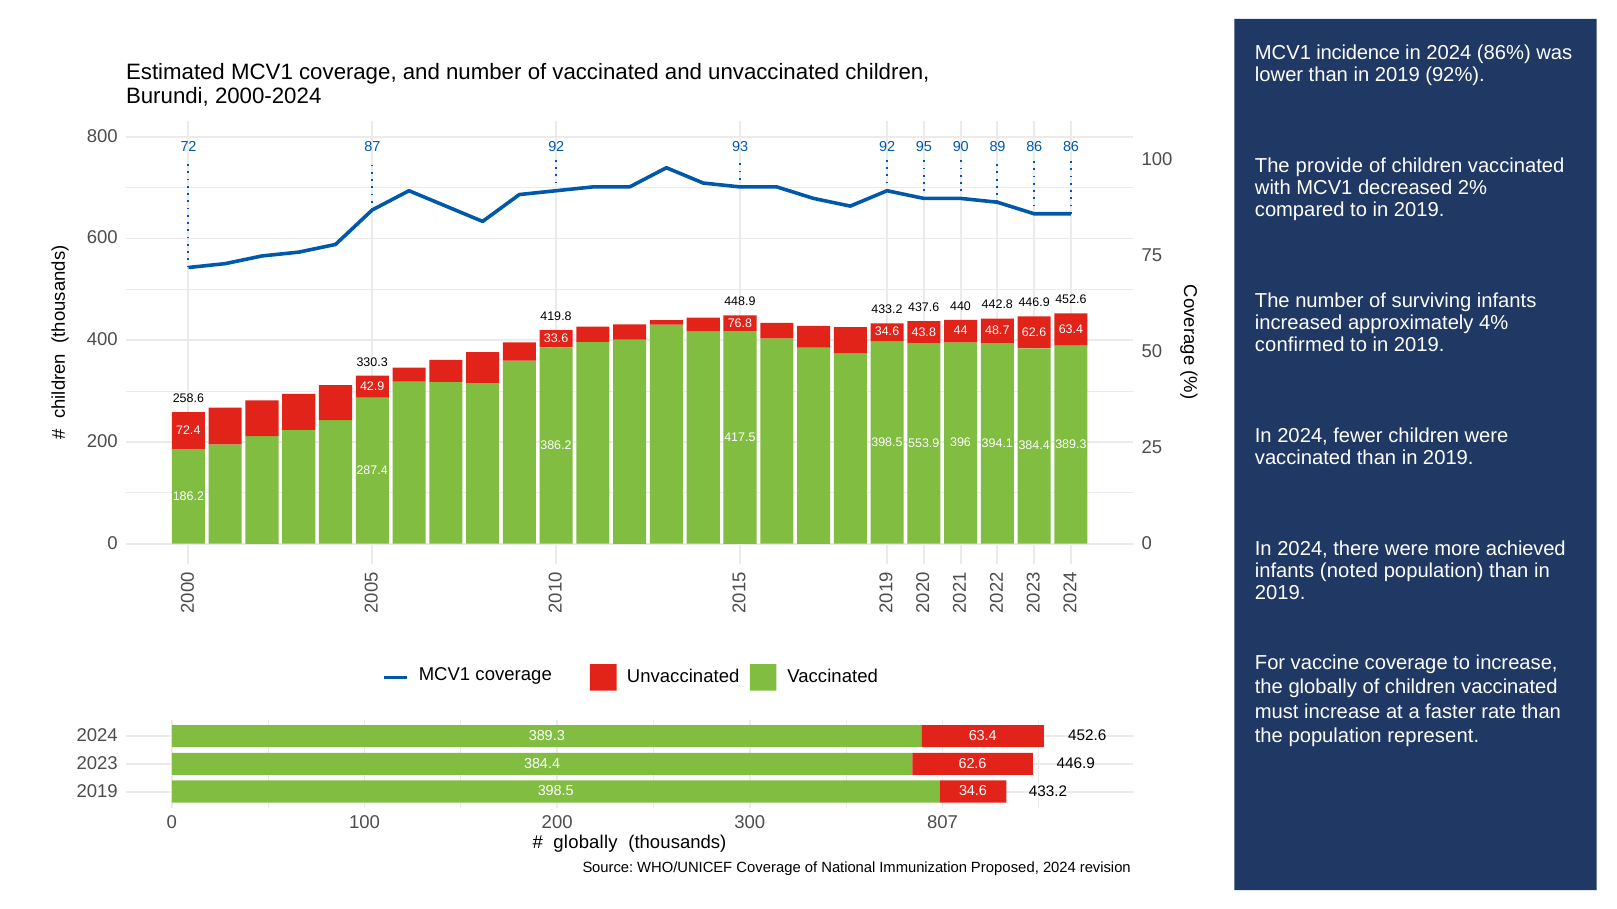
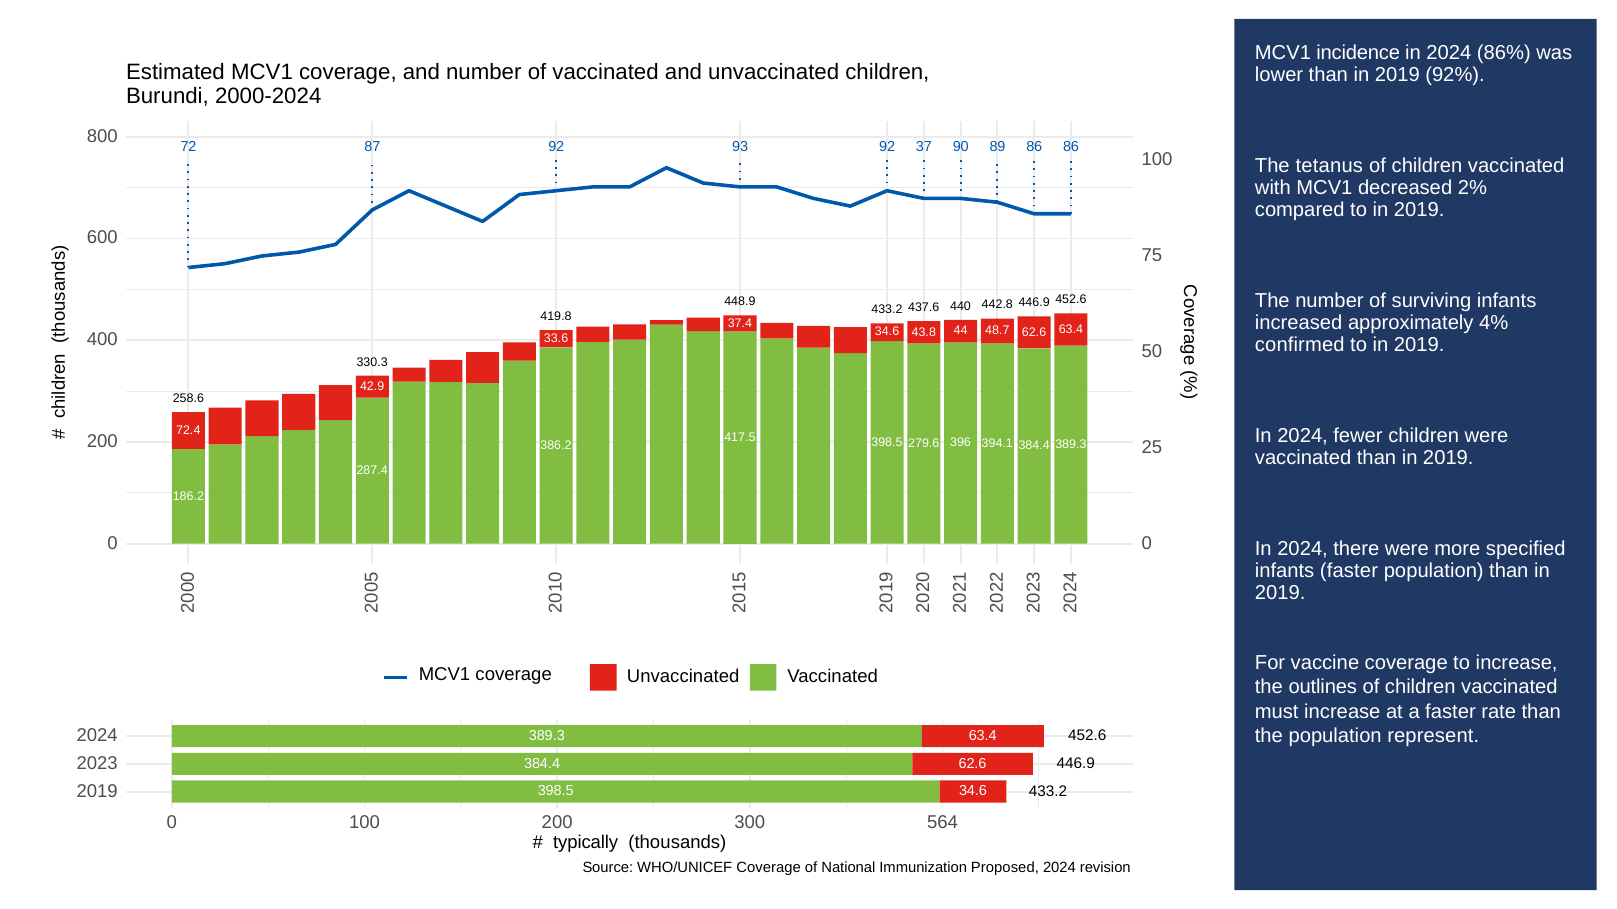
95: 95 -> 37 (924, 147)
provide: provide -> tetanus (1329, 166)
76.8: 76.8 -> 37.4 (740, 323)
553.9: 553.9 -> 279.6 (924, 443)
achieved: achieved -> specified (1526, 550)
infants noted: noted -> faster (1349, 571)
the globally: globally -> outlines (1323, 688)
807: 807 -> 564 (942, 823)
globally: globally -> typically (586, 843)
